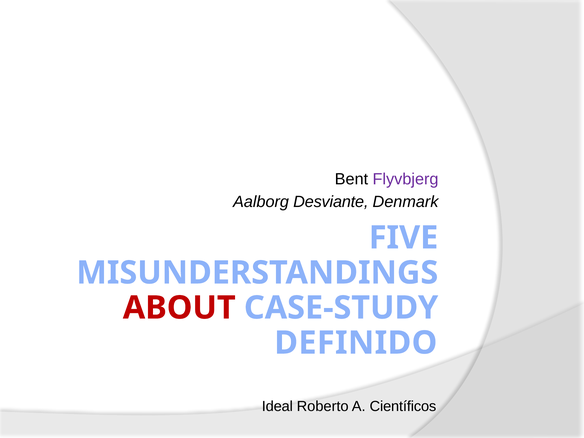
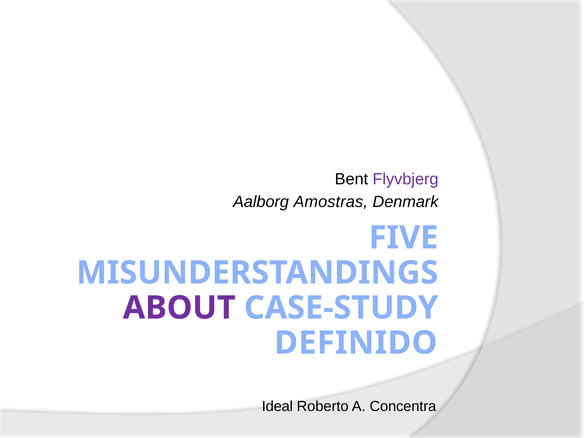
Desviante: Desviante -> Amostras (331, 202)
ABOUT colour: red -> purple (179, 308)
Científicos: Científicos -> Concentra (403, 406)
